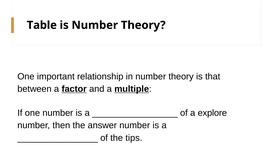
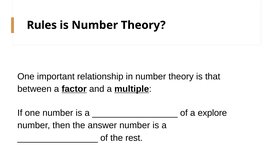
Table: Table -> Rules (42, 25)
tips: tips -> rest (134, 138)
